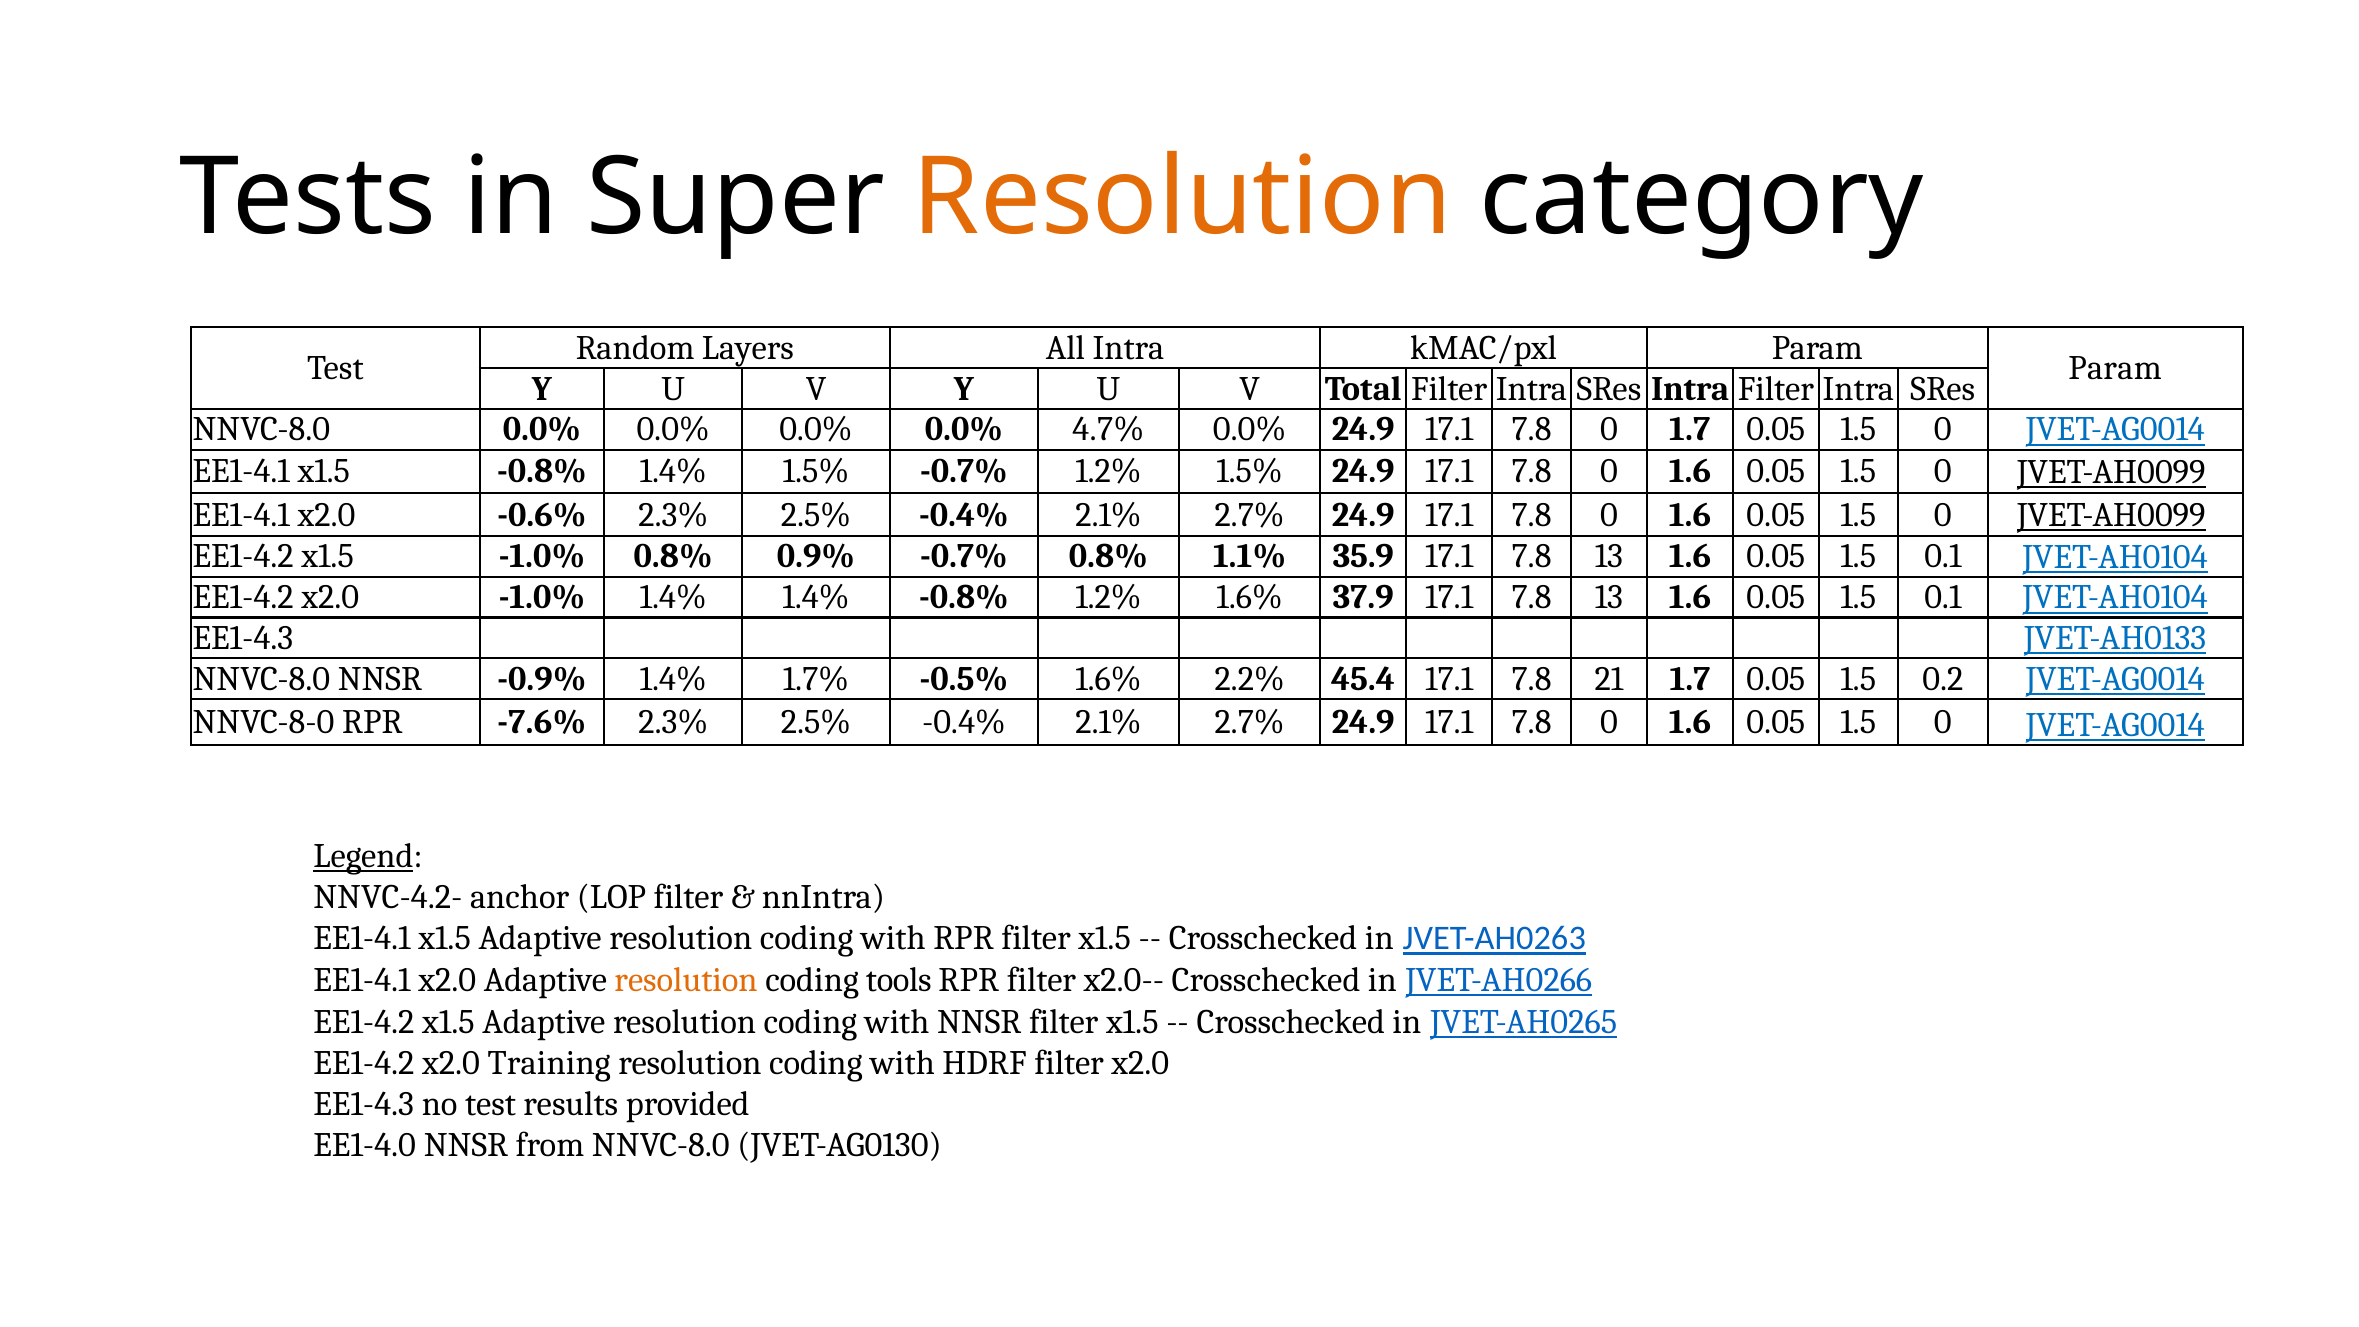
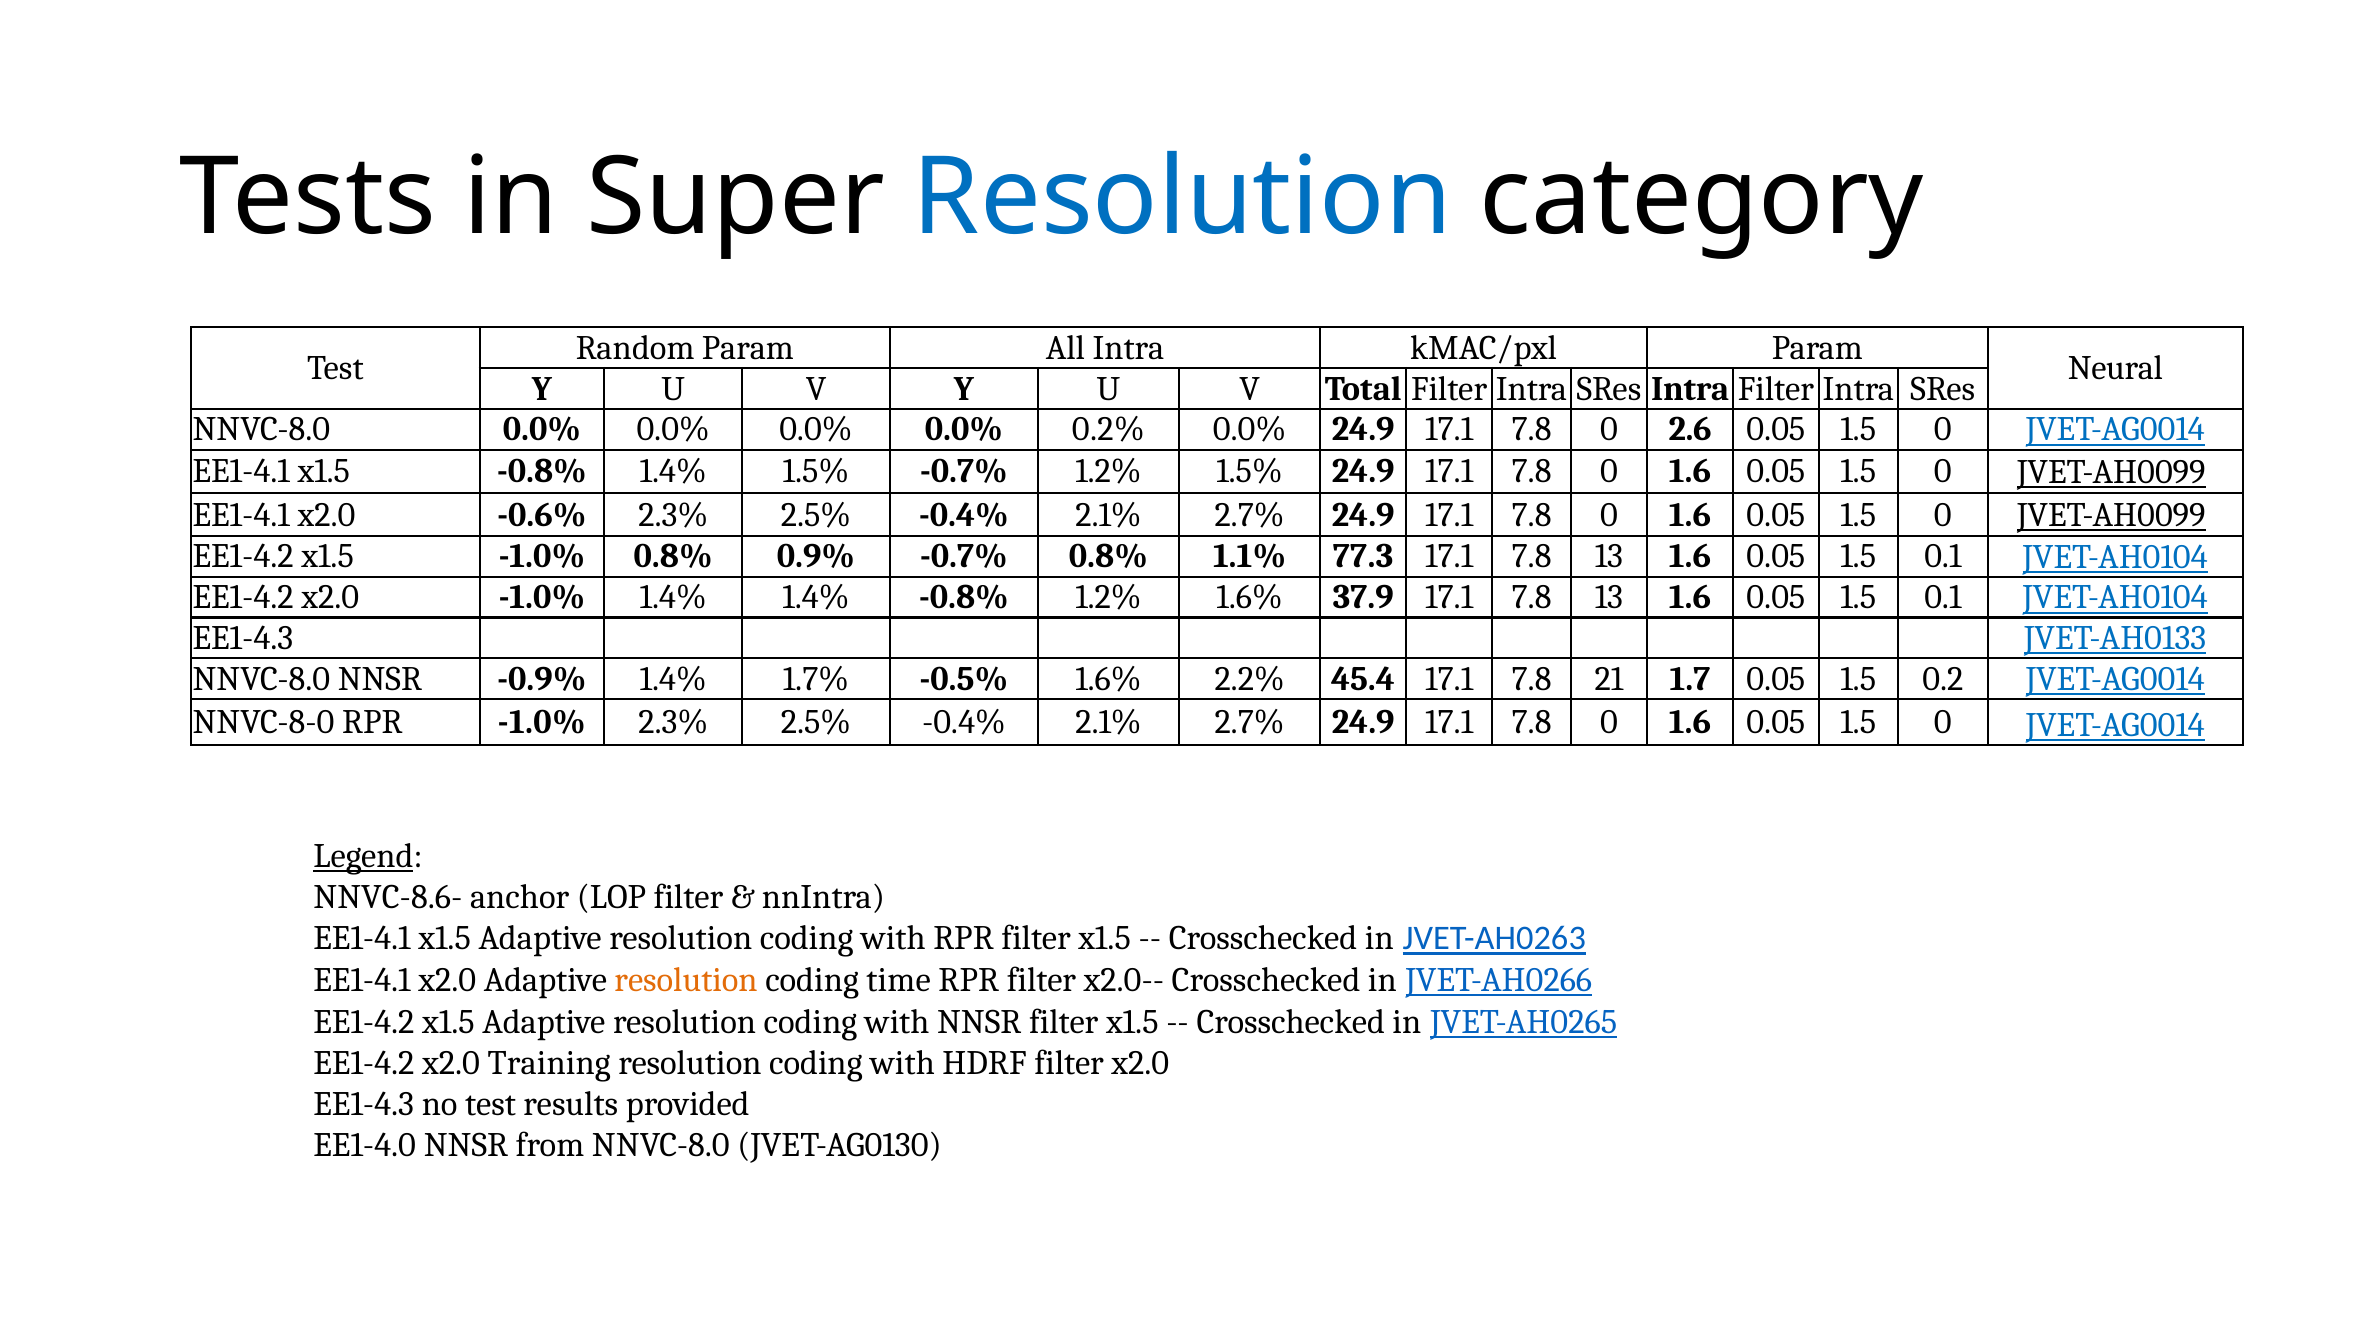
Resolution colour: orange -> blue (1182, 198)
Random Layers: Layers -> Param (748, 348)
Param: Param -> Neural (2115, 368)
4.7%: 4.7% -> 0.2% (1108, 429)
0 1.7: 1.7 -> 2.6 (1690, 430)
35.9: 35.9 -> 77.3 (1363, 557)
RPR -7.6%: -7.6% -> -1.0% (542, 723)
NNVC-4.2-: NNVC-4.2- -> NNVC-8.6- (388, 897)
tools: tools -> time (899, 980)
